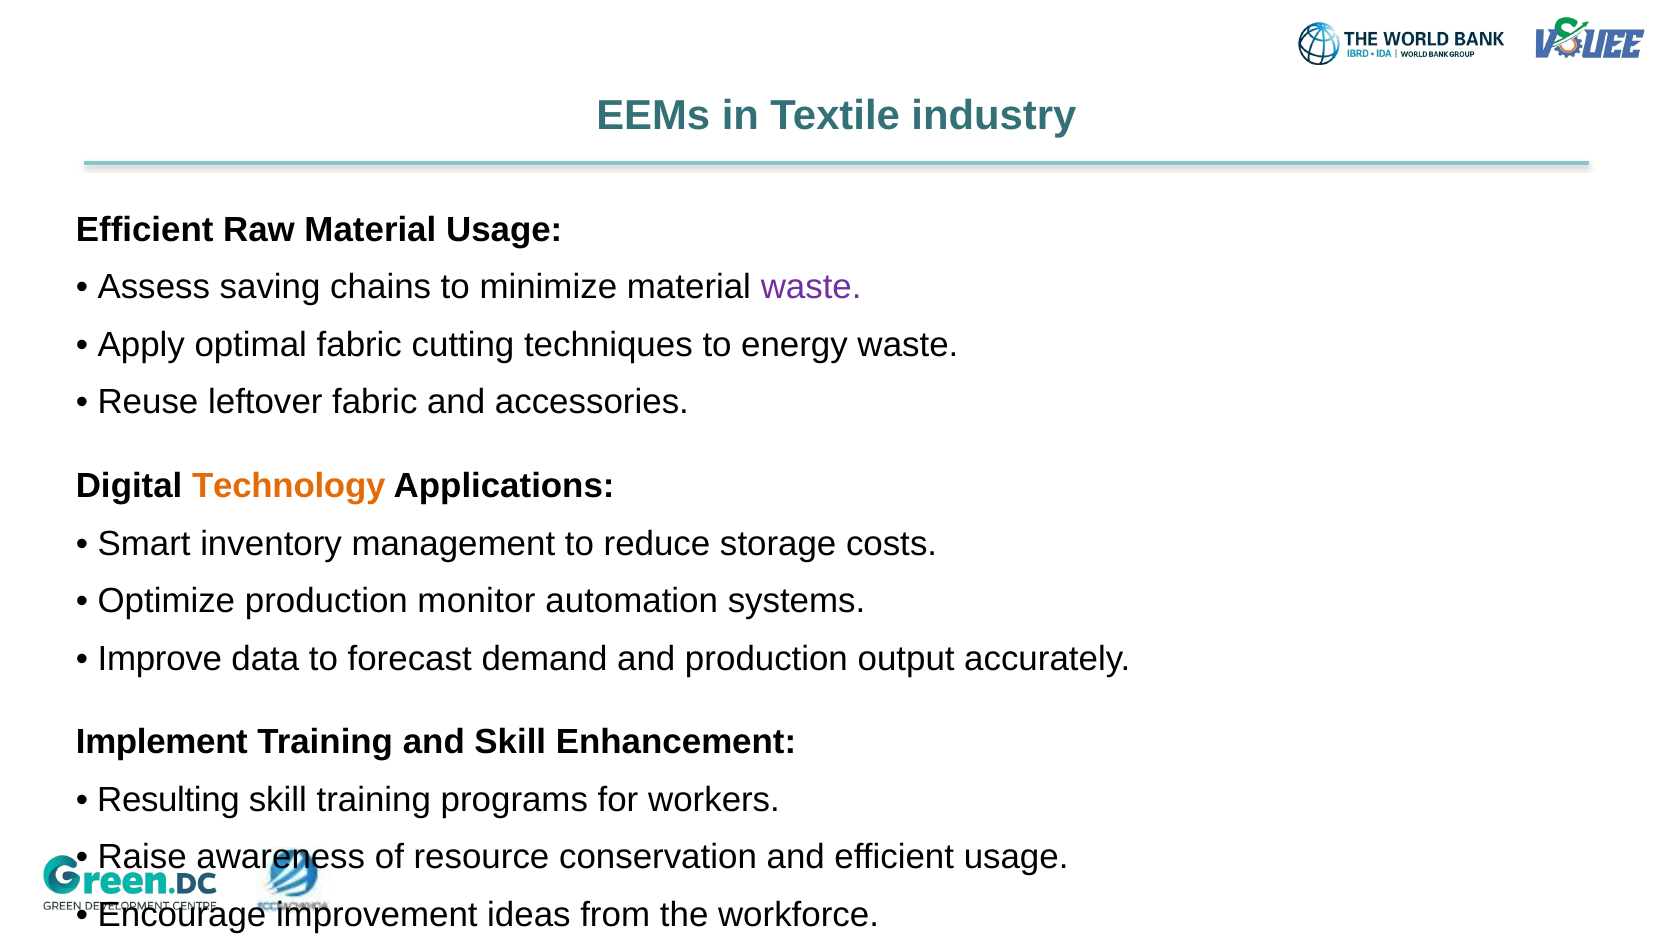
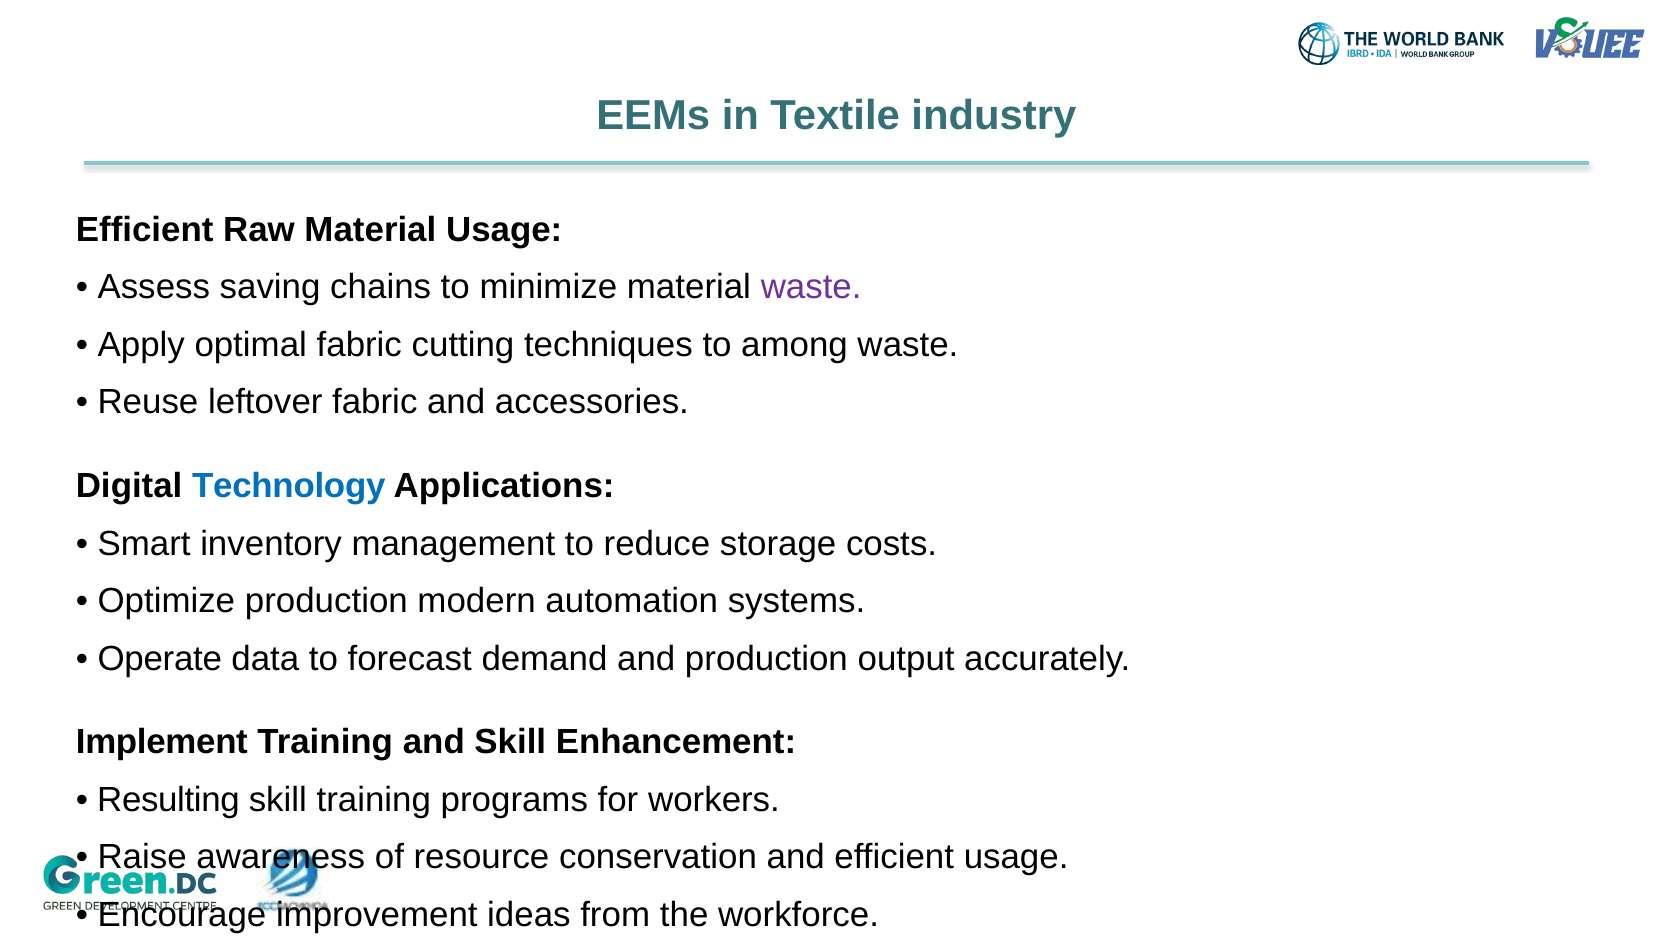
energy: energy -> among (794, 345)
Technology colour: orange -> blue (289, 486)
monitor: monitor -> modern (477, 601)
Improve: Improve -> Operate (160, 659)
